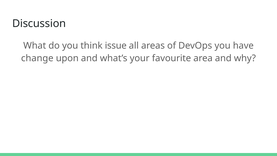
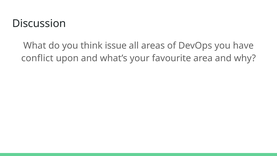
change: change -> conflict (37, 58)
